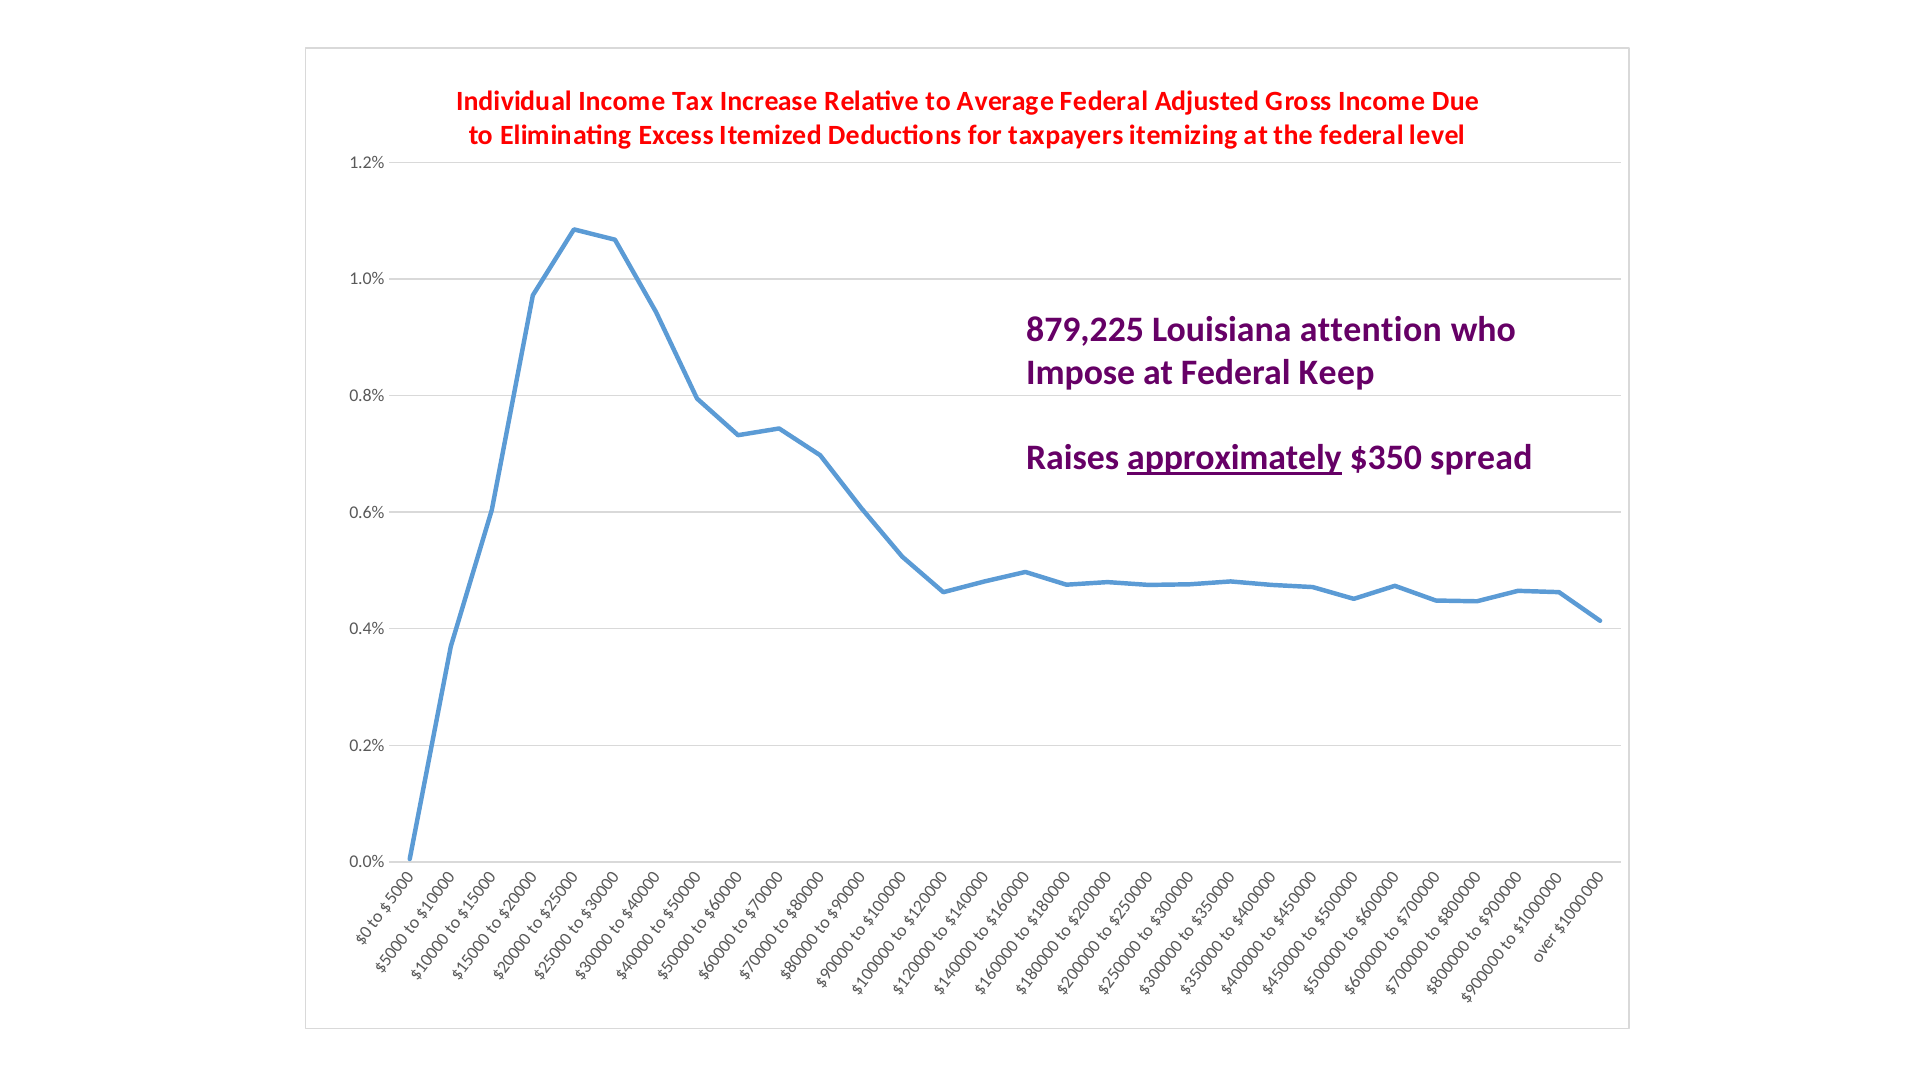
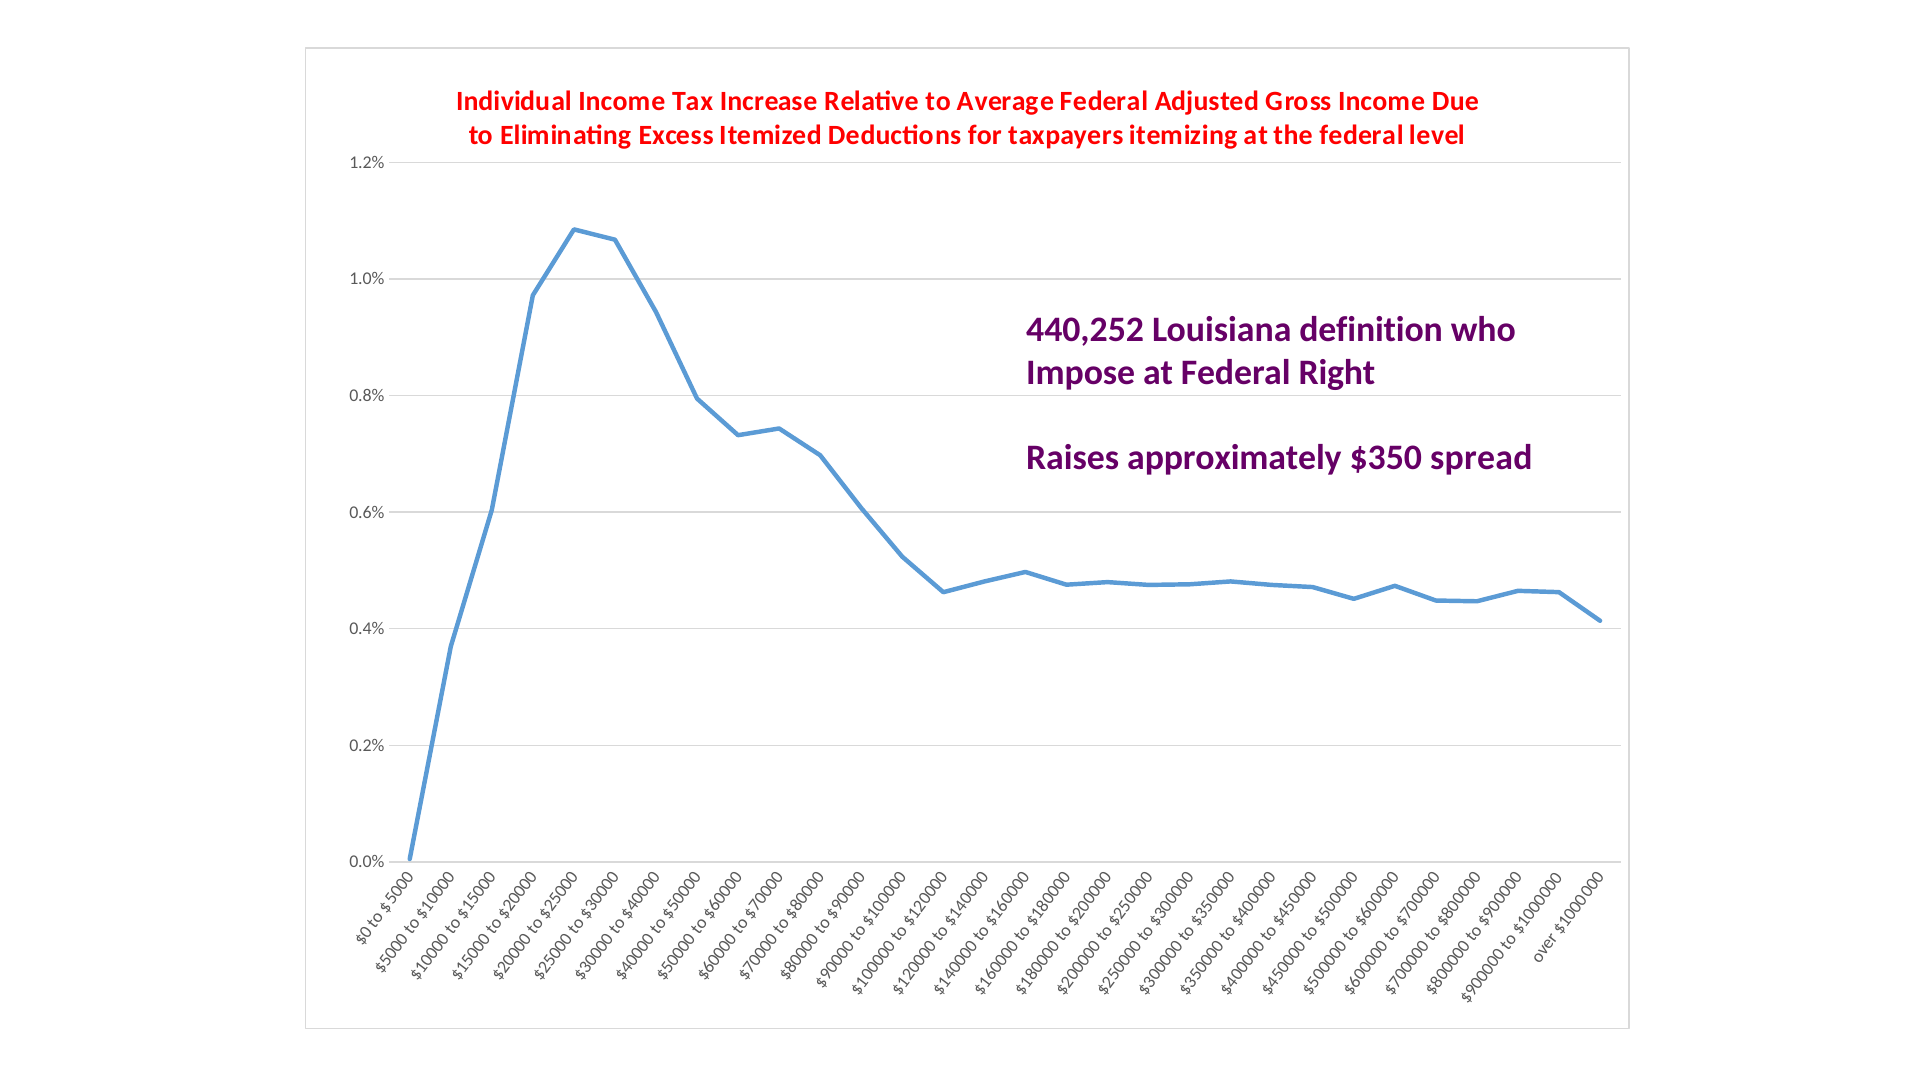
879,225: 879,225 -> 440,252 (1085, 329)
attention: attention -> definition (1371, 329)
Keep: Keep -> Right (1337, 372)
approximately underline: present -> none (1234, 458)
